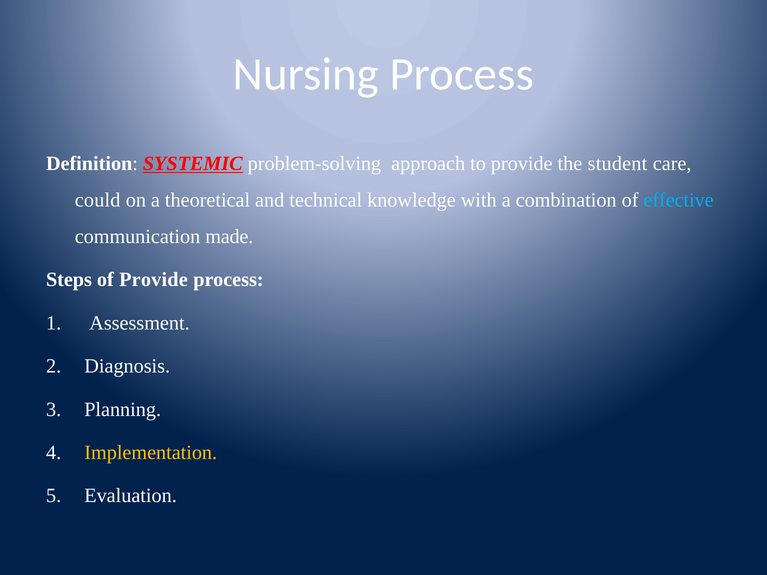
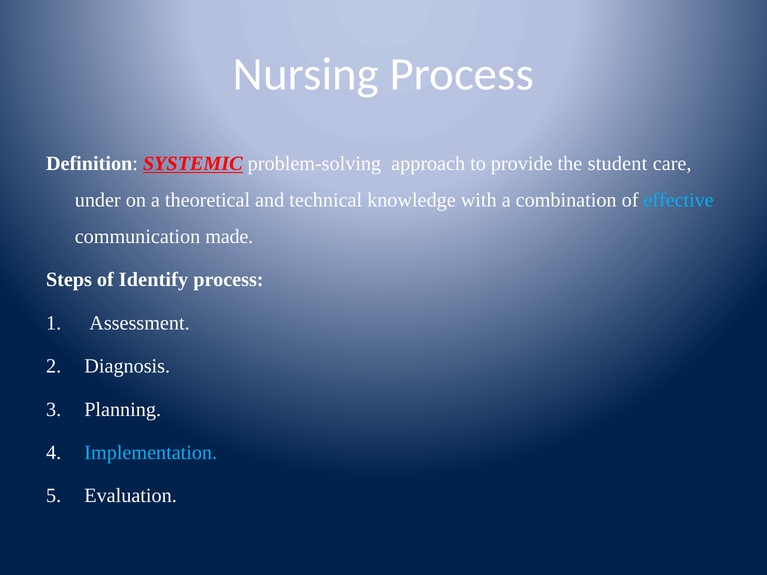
could: could -> under (98, 200)
of Provide: Provide -> Identify (153, 280)
Implementation colour: yellow -> light blue (151, 453)
